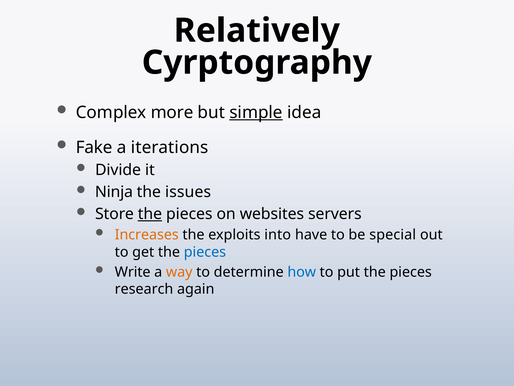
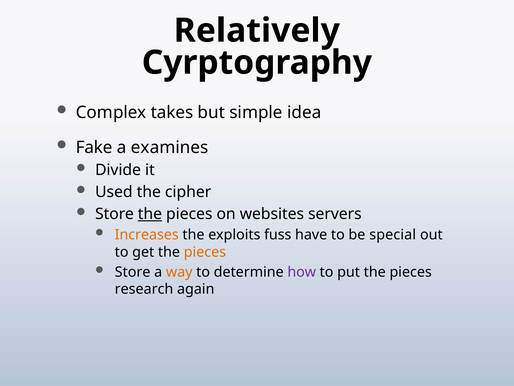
more: more -> takes (172, 112)
simple underline: present -> none (256, 112)
iterations: iterations -> examines (170, 147)
Ninja: Ninja -> Used (114, 192)
issues: issues -> cipher (188, 192)
into: into -> fuss (278, 235)
pieces colour: blue -> orange (205, 252)
Write: Write -> Store (133, 272)
how colour: blue -> purple (302, 272)
